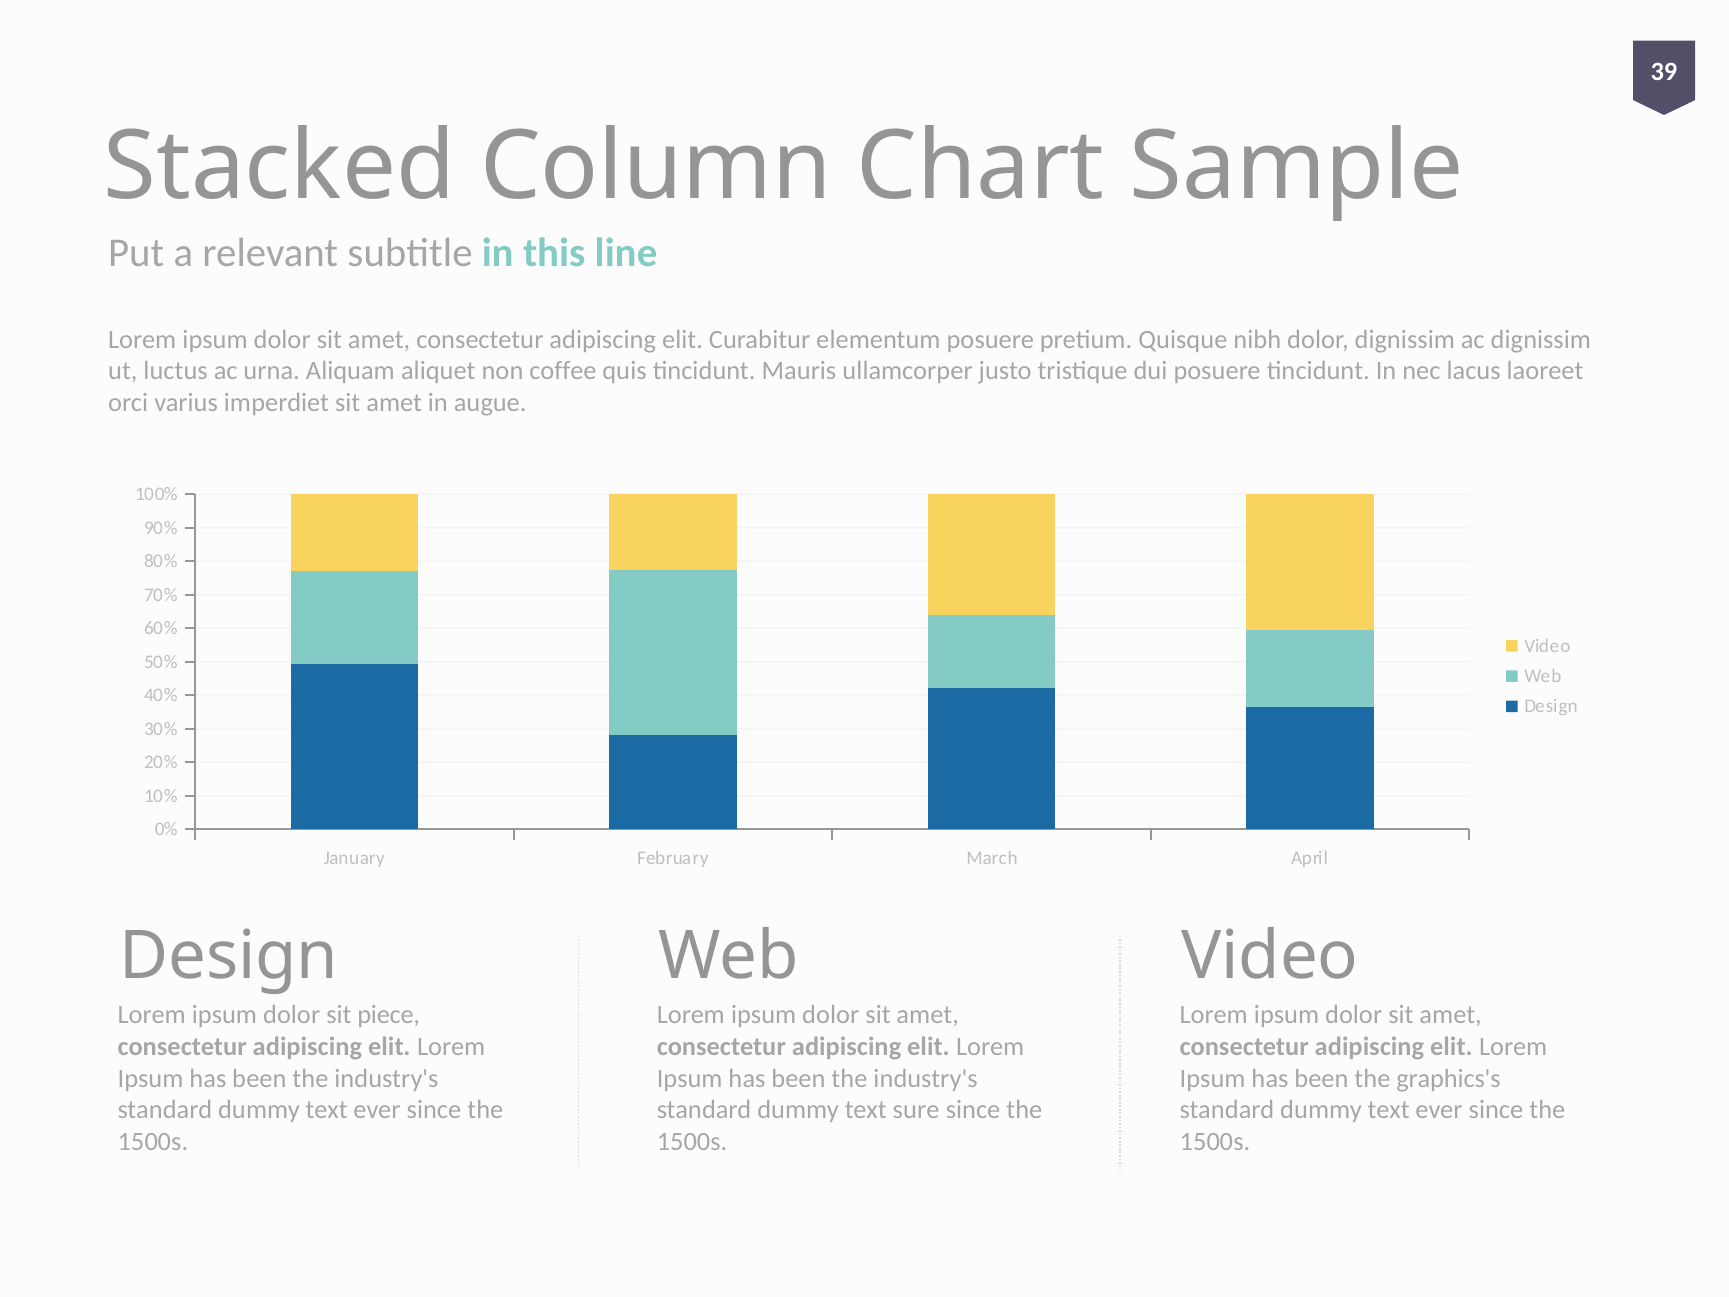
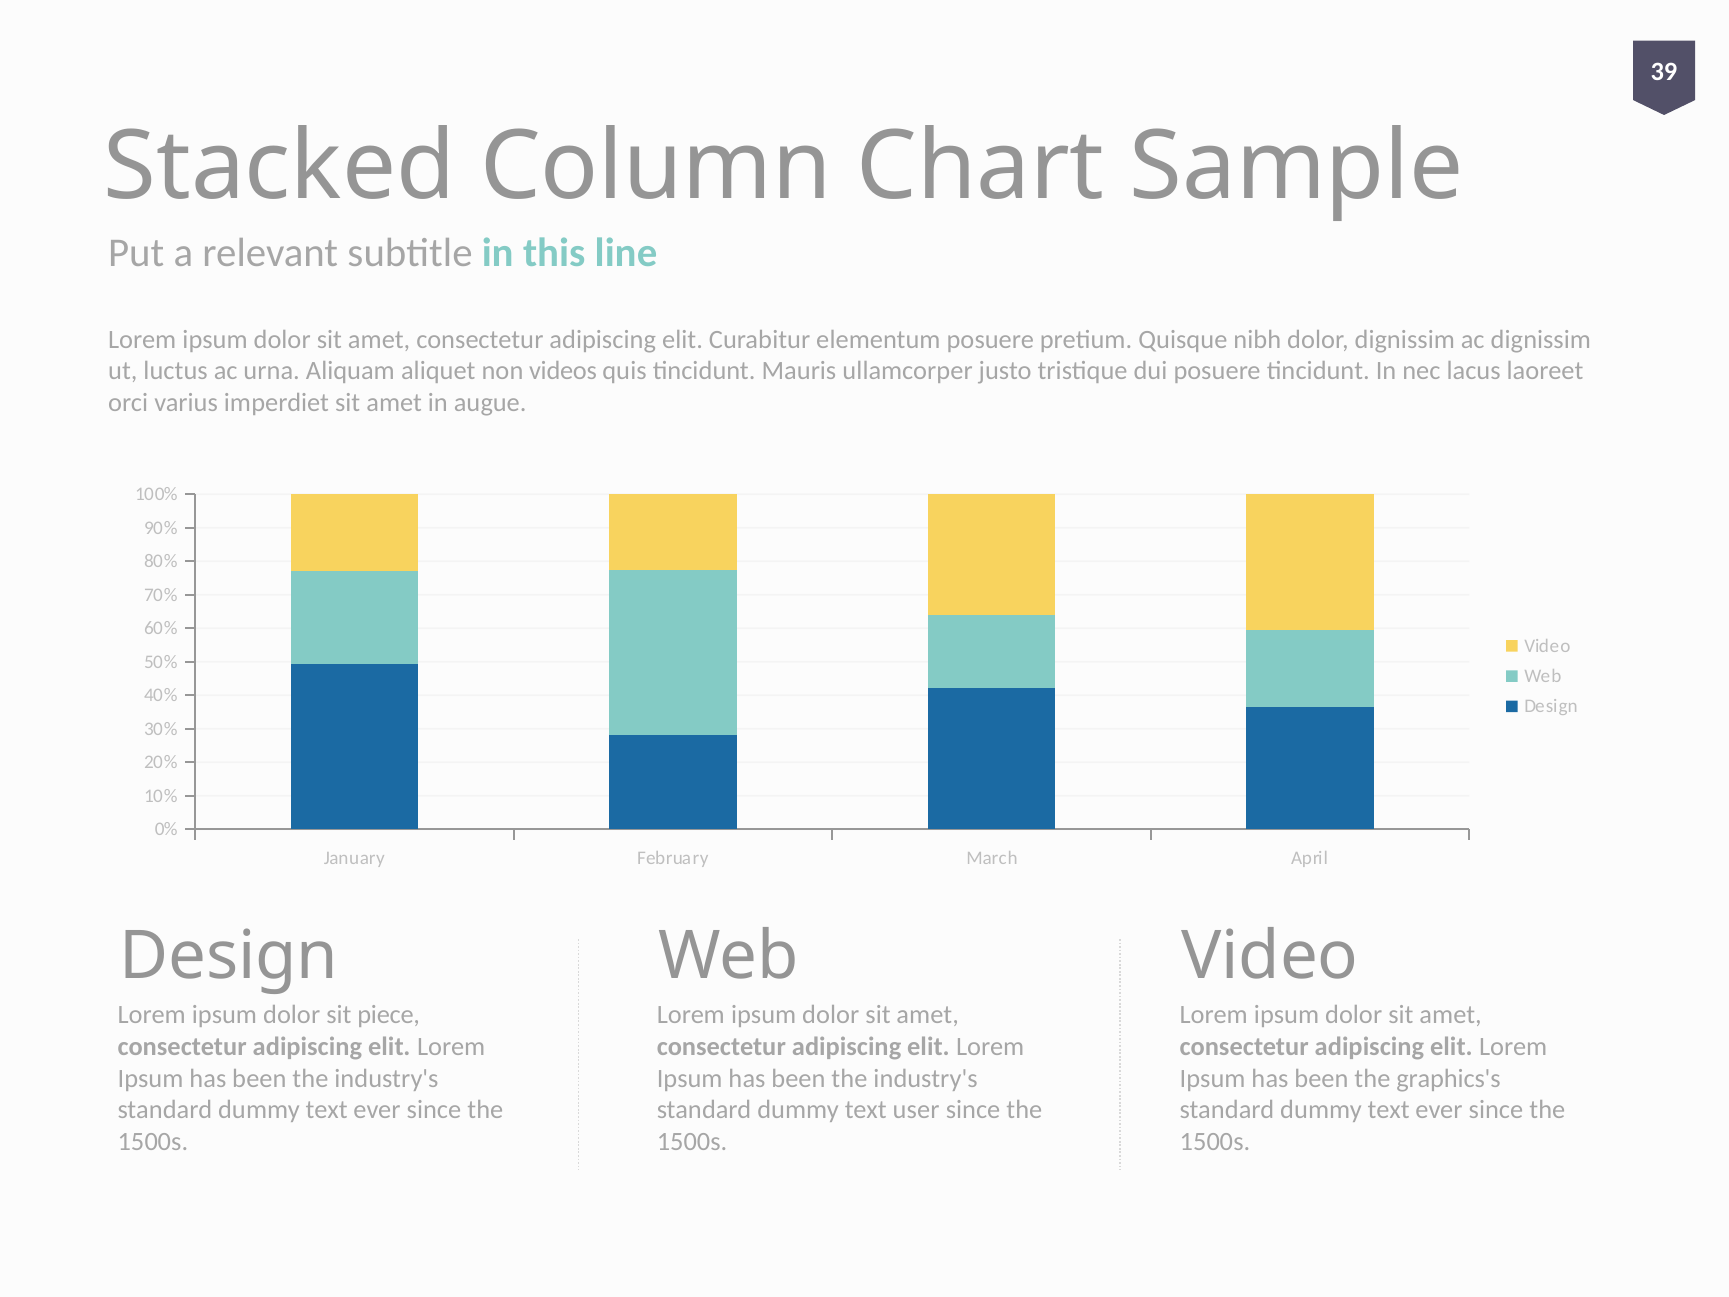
coffee: coffee -> videos (563, 371)
sure: sure -> user (916, 1110)
